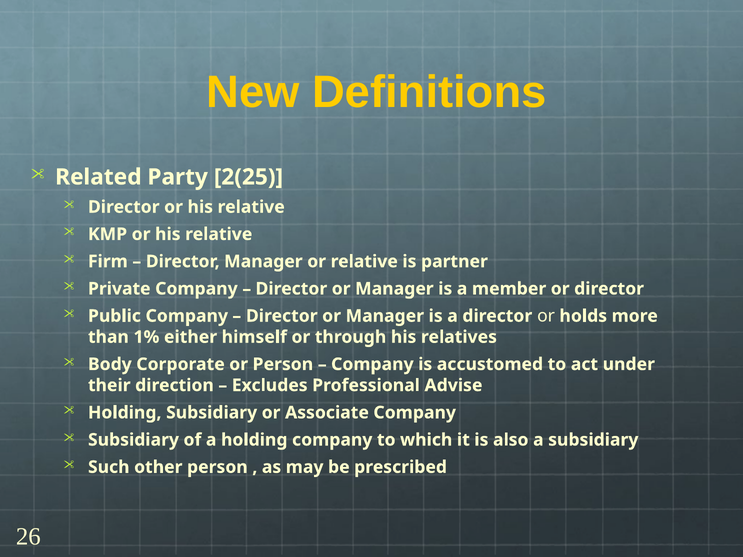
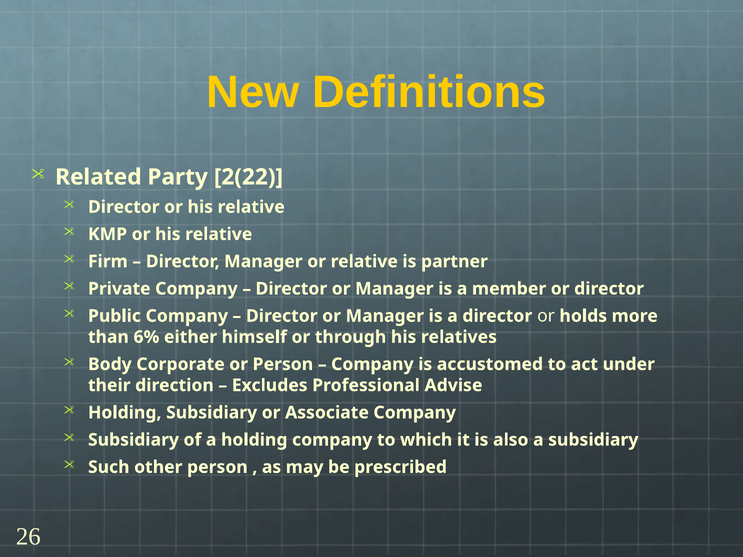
2(25: 2(25 -> 2(22 (248, 177)
1%: 1% -> 6% (146, 337)
